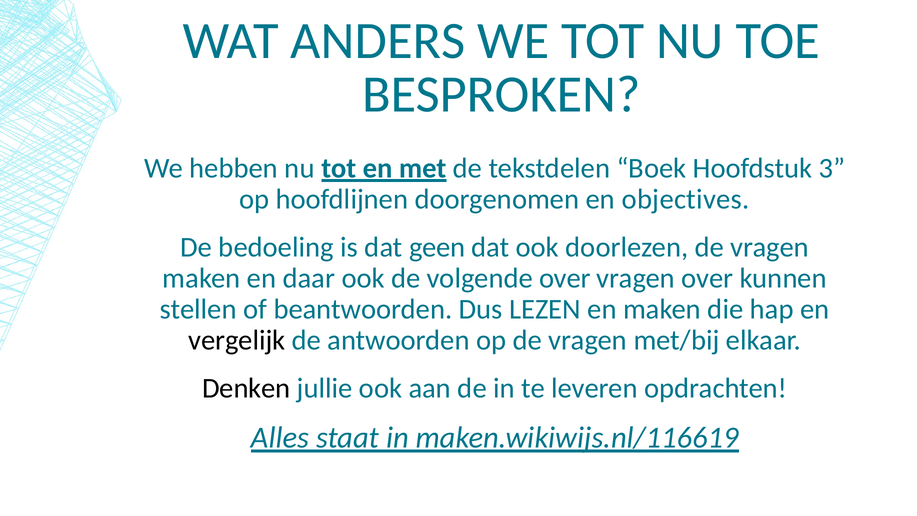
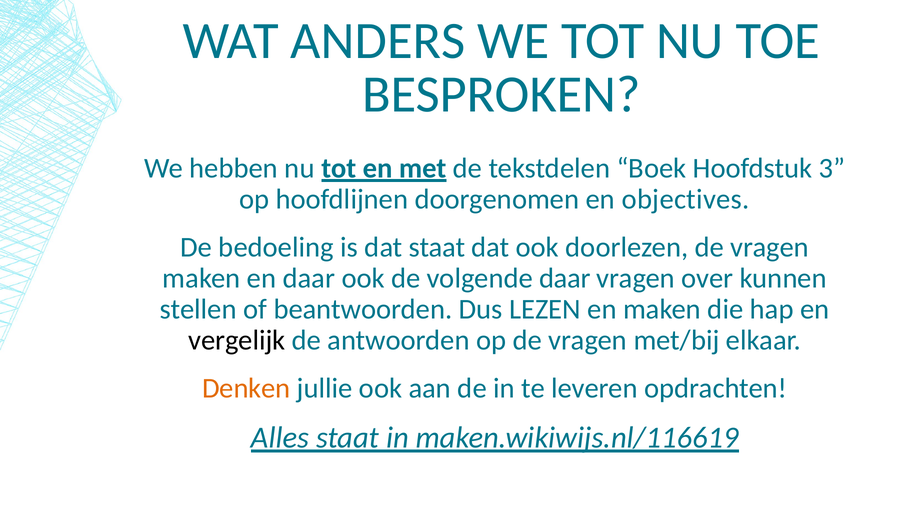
dat geen: geen -> staat (437, 247)
volgende over: over -> daar (565, 278)
Denken colour: black -> orange (246, 388)
